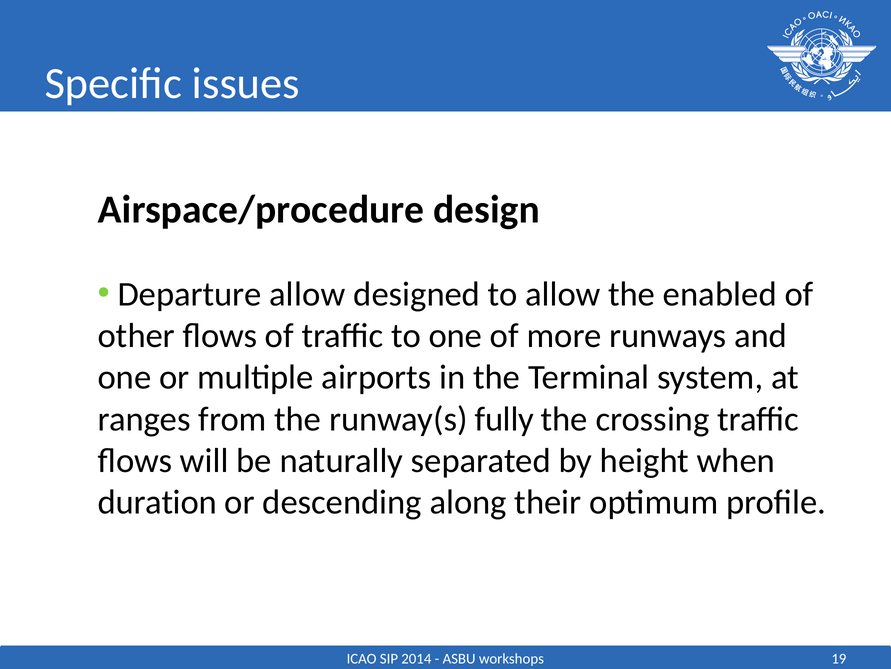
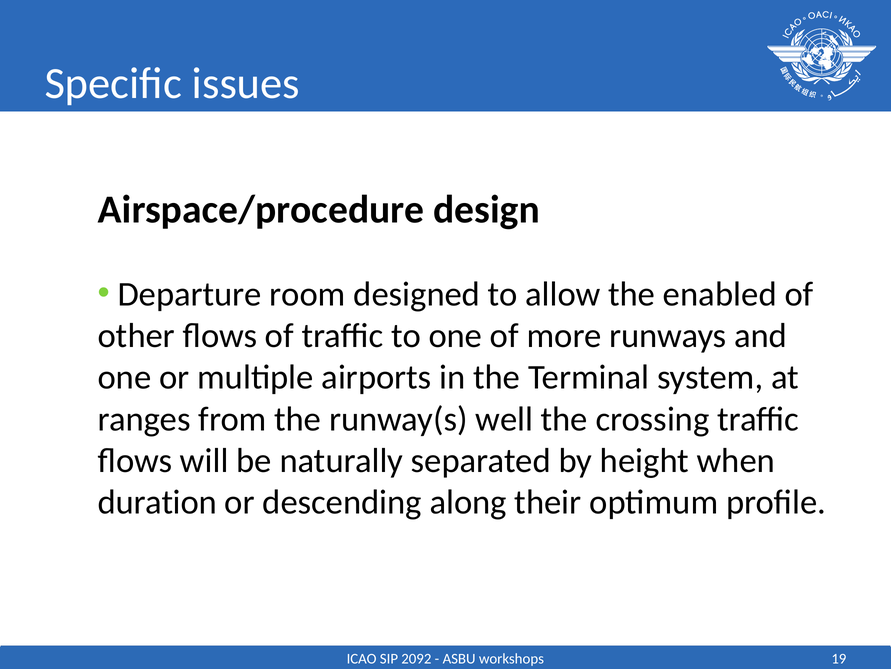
Departure allow: allow -> room (307, 294)
fully: fully -> well (504, 419)
2014: 2014 -> 2092 (416, 658)
